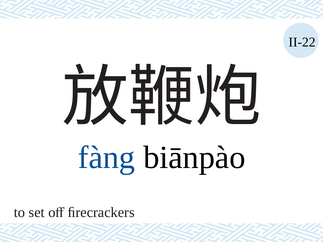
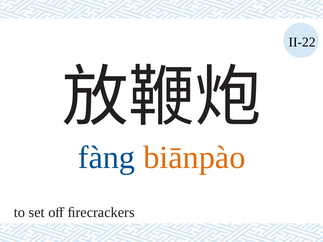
biānpào colour: black -> orange (194, 158)
